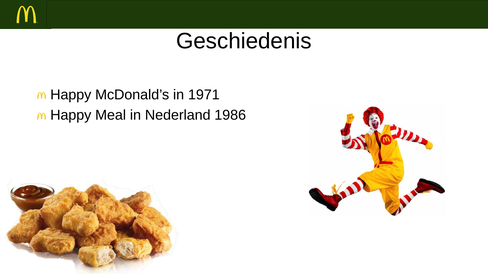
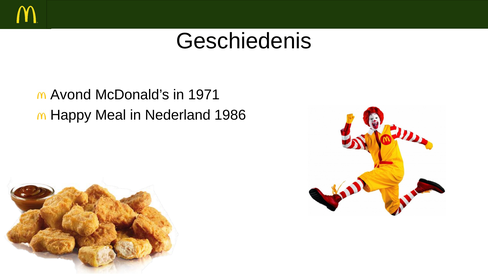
Happy: Happy -> Avond (71, 95)
